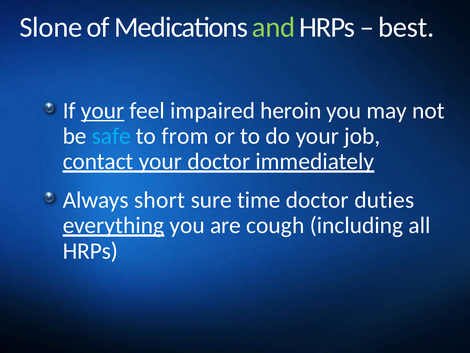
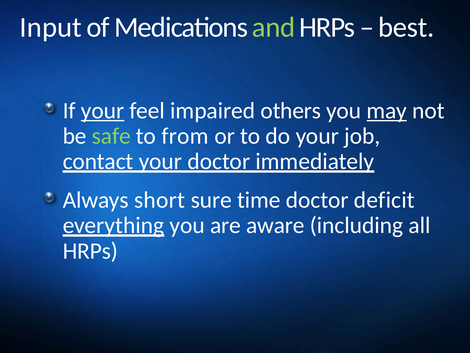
Slone: Slone -> Input (51, 27)
heroin: heroin -> others (291, 110)
may underline: none -> present (387, 110)
safe colour: light blue -> light green (111, 136)
duties: duties -> deficit (384, 200)
cough: cough -> aware (275, 225)
